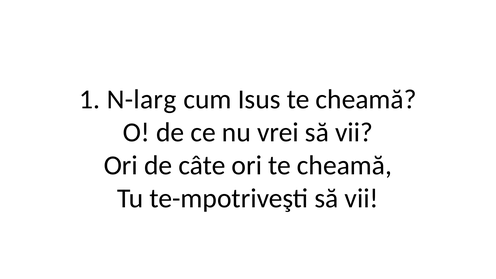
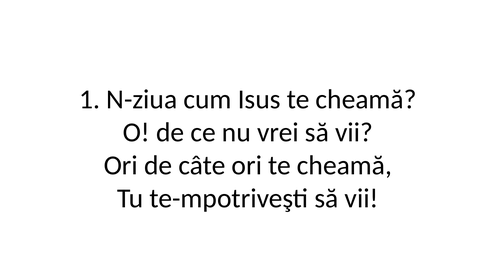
N-larg: N-larg -> N-ziua (142, 99)
